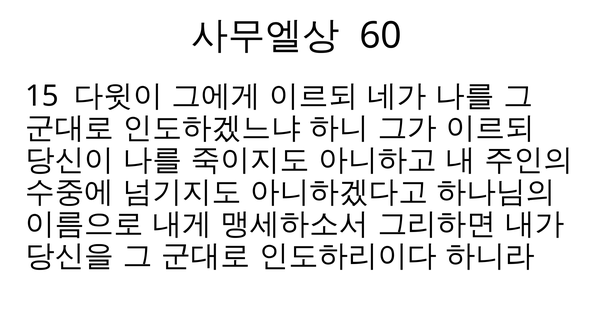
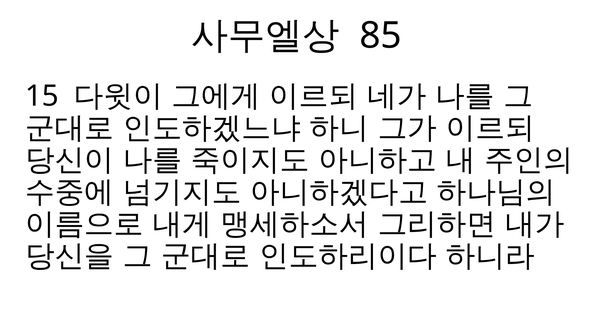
60: 60 -> 85 (381, 36)
